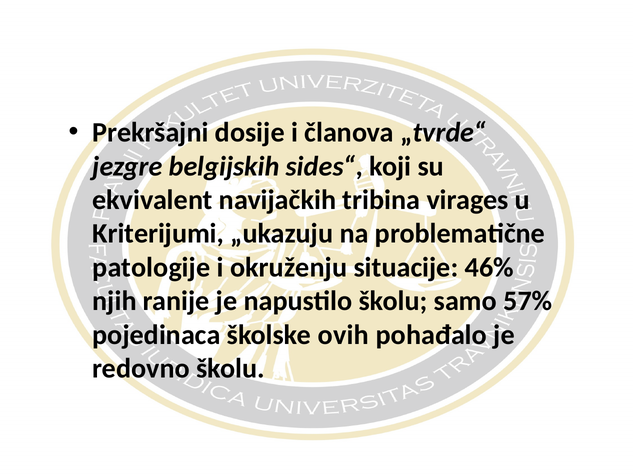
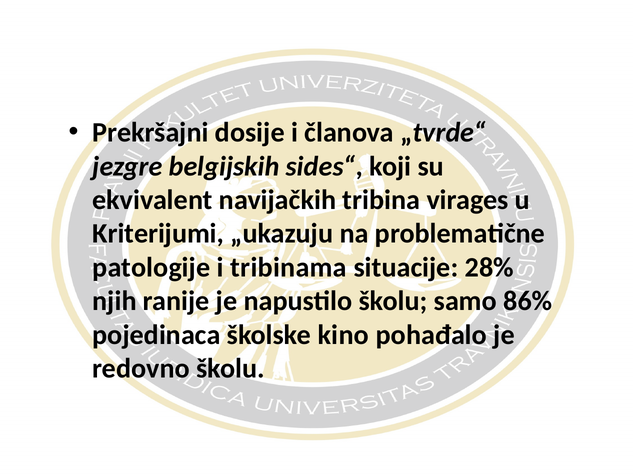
okruženju: okruženju -> tribinama (289, 268)
46%: 46% -> 28% (489, 268)
57%: 57% -> 86% (528, 302)
ovih: ovih -> kino (343, 335)
